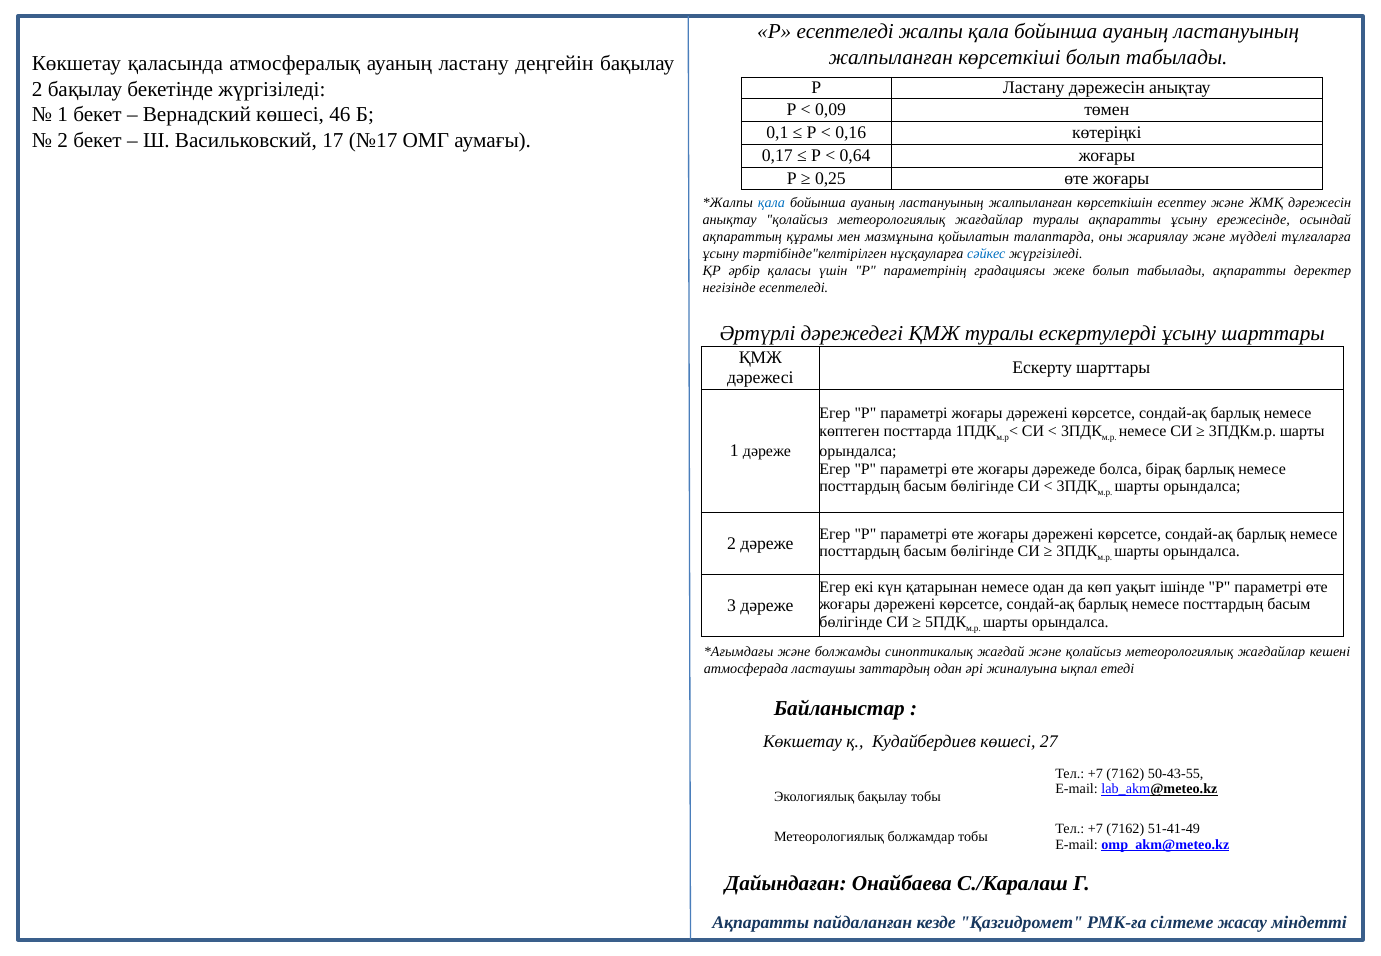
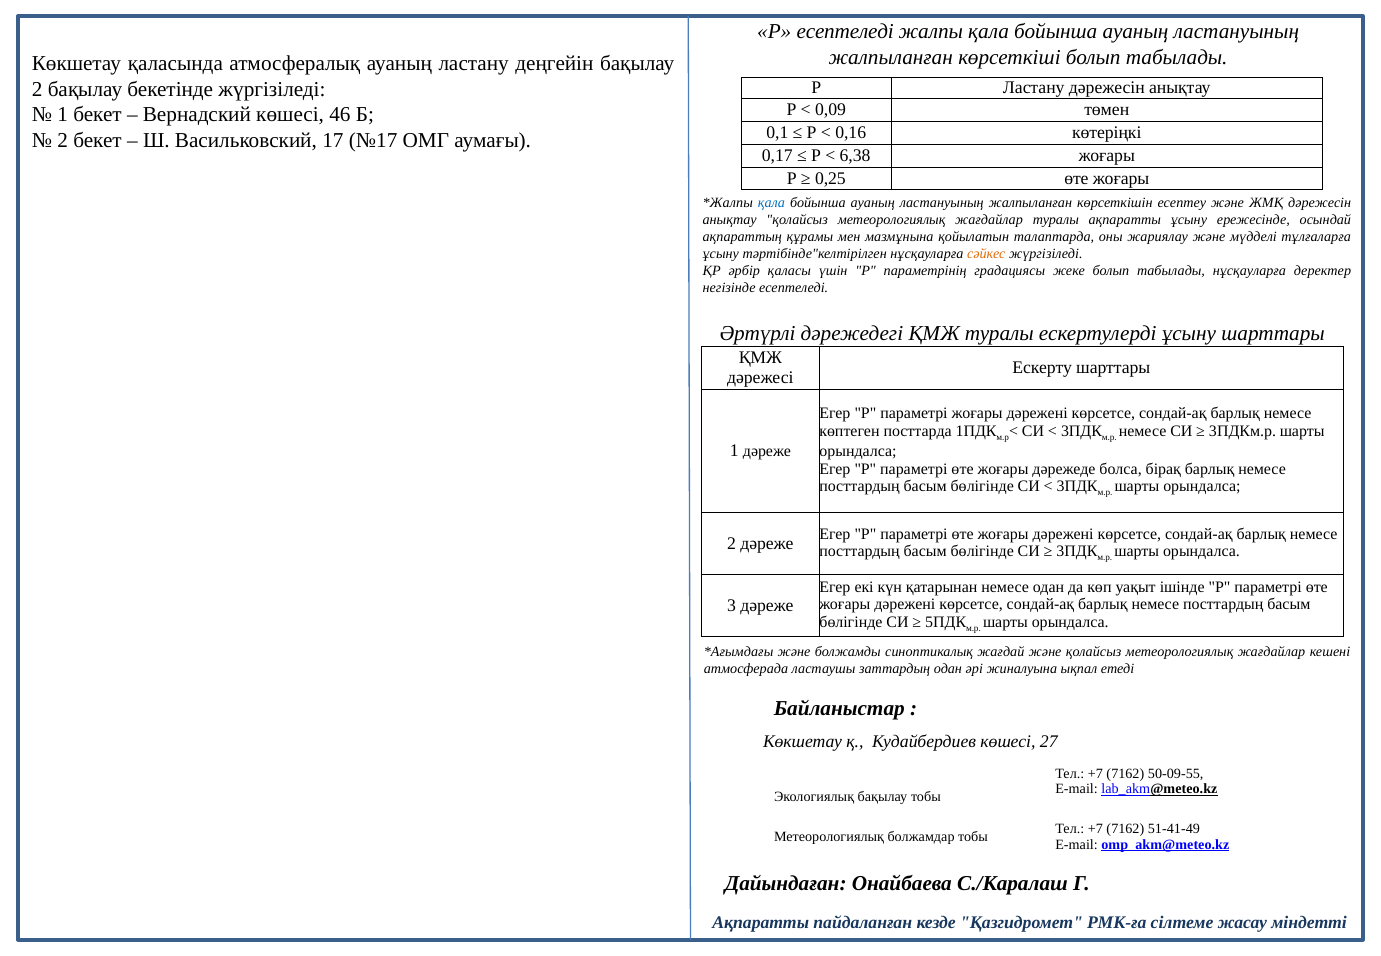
0,64: 0,64 -> 6,38 (855, 155)
сәйкес colour: blue -> orange (986, 254)
табылады ақпаратты: ақпаратты -> нұсқауларға (1249, 271)
50-43-55: 50-43-55 -> 50-09-55 (1176, 774)
